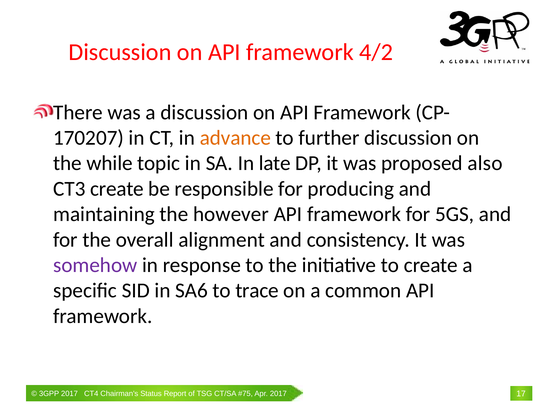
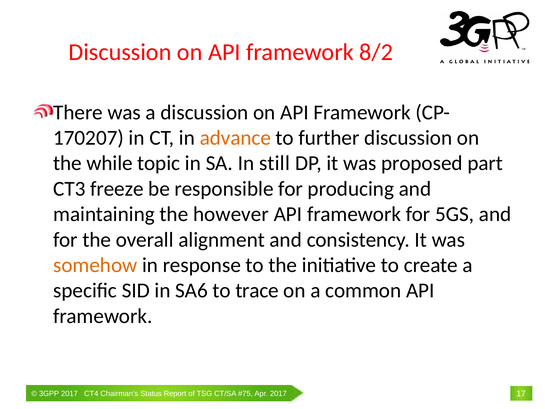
4/2: 4/2 -> 8/2 (376, 52)
late: late -> still (274, 163)
also: also -> part (485, 163)
CT3 create: create -> freeze (117, 189)
somehow colour: purple -> orange (95, 265)
